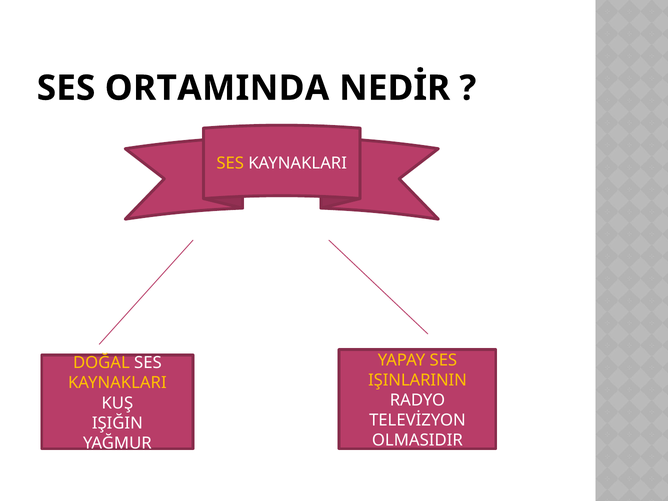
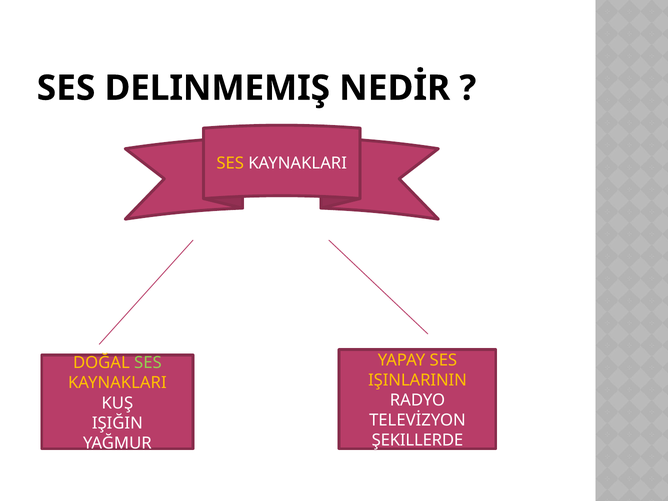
ORTAMINDA: ORTAMINDA -> DELINMEMIŞ (217, 88)
SES colour: white -> light green (148, 363)
OLMASIDIR: OLMASIDIR -> ŞEKILLERDE (417, 440)
